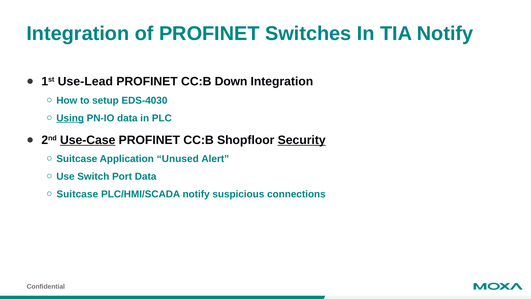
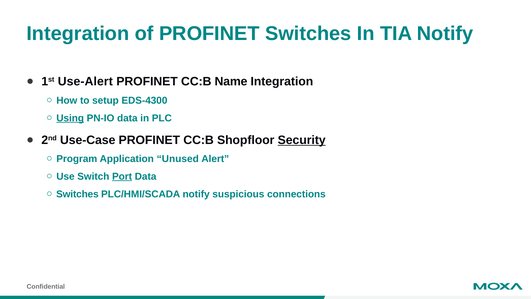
Use-Lead: Use-Lead -> Use-Alert (85, 81)
Down: Down -> Name (231, 81)
EDS-4030: EDS-4030 -> EDS-4300 (144, 100)
Use-Case underline: present -> none (88, 140)
Suitcase: Suitcase -> Program (77, 159)
Port underline: none -> present (122, 176)
Suitcase: Suitcase -> Switches (77, 194)
